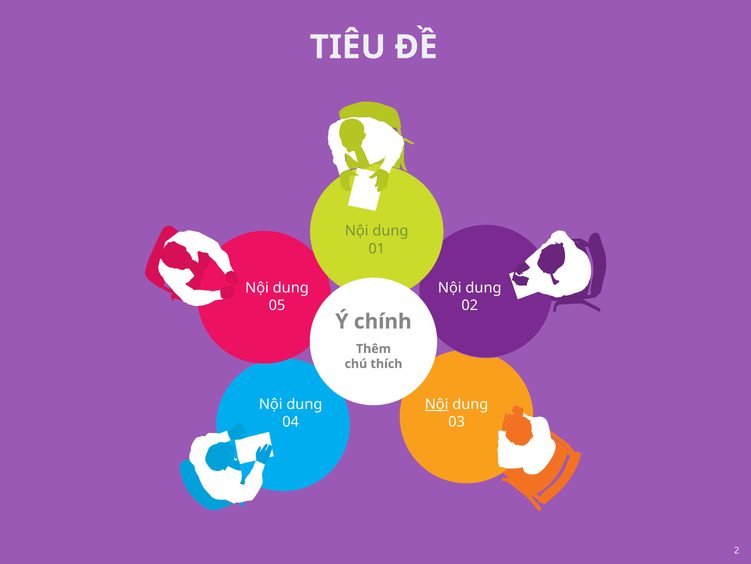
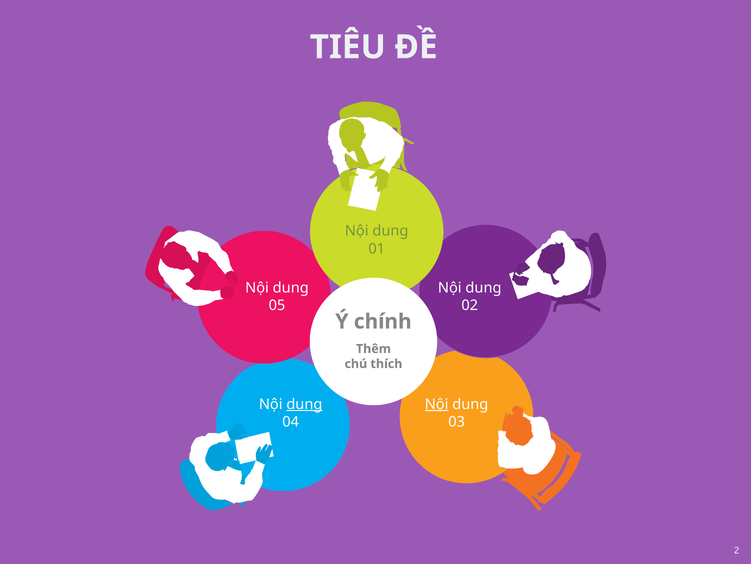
dung underline: none -> present (304, 404)
